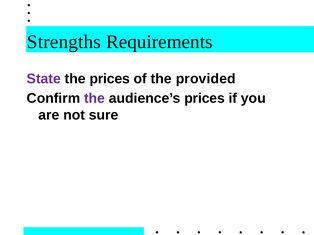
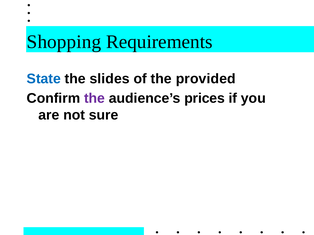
Strengths: Strengths -> Shopping (64, 42)
State colour: purple -> blue (44, 79)
the prices: prices -> slides (110, 79)
